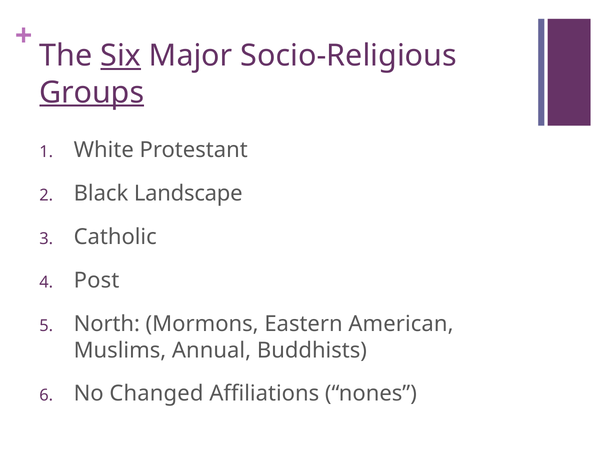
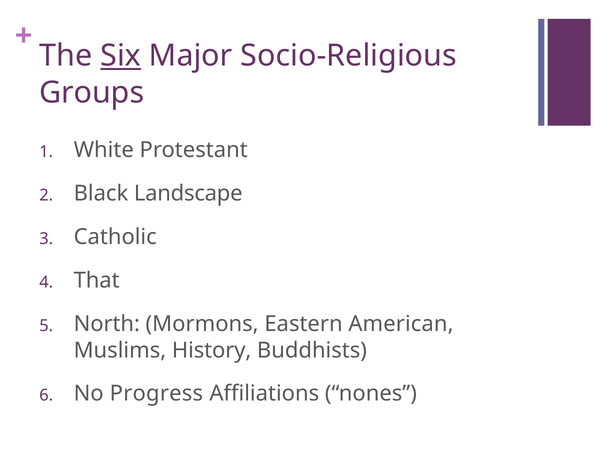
Groups underline: present -> none (92, 92)
Post: Post -> That (97, 280)
Annual: Annual -> History (212, 350)
Changed: Changed -> Progress (156, 393)
